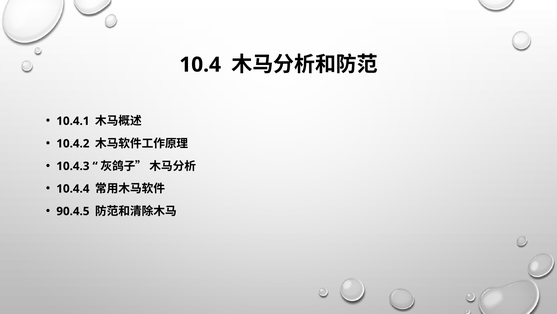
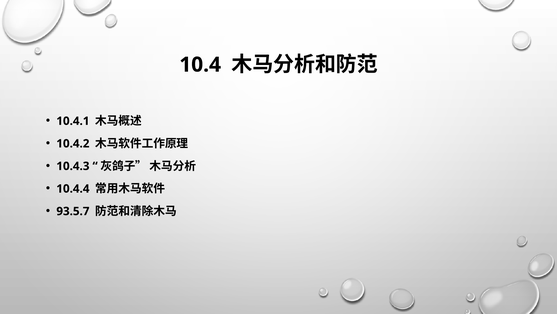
90.4.5: 90.4.5 -> 93.5.7 (73, 211)
